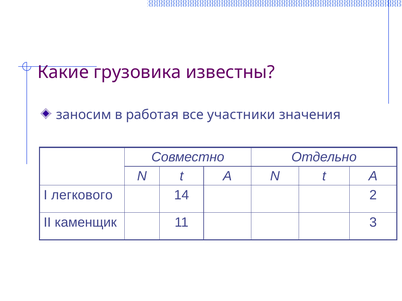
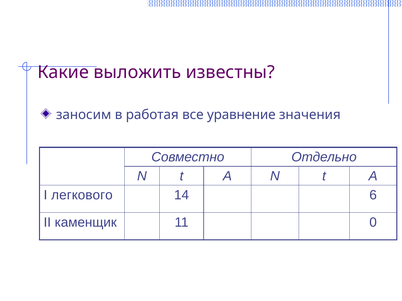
грузовика: грузовика -> выложить (137, 72)
участники: участники -> уравнение (241, 115)
2: 2 -> 6 (373, 195)
3: 3 -> 0 (373, 223)
